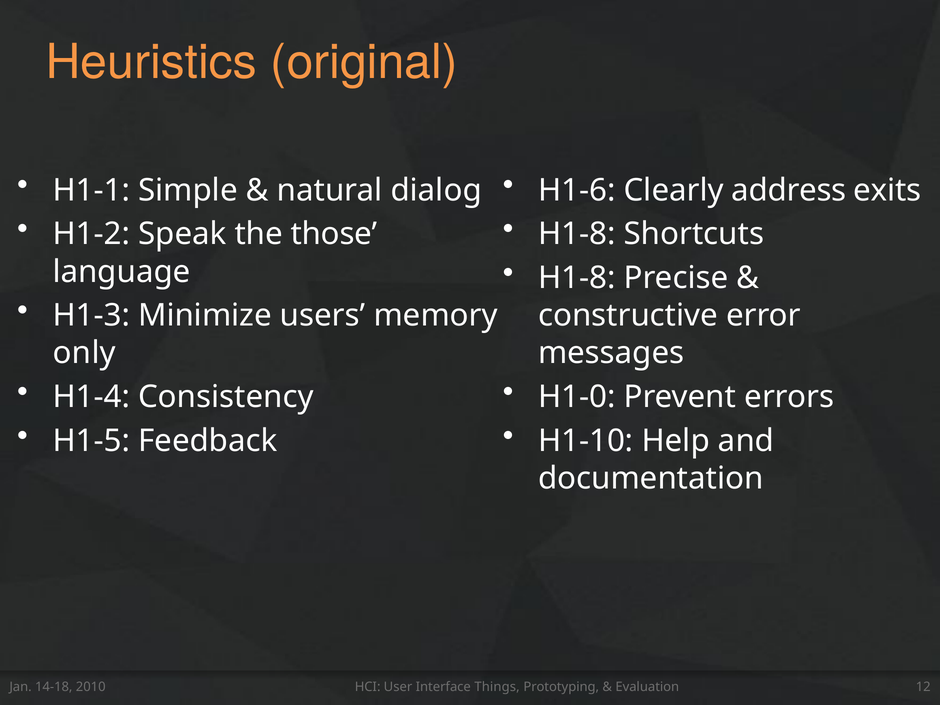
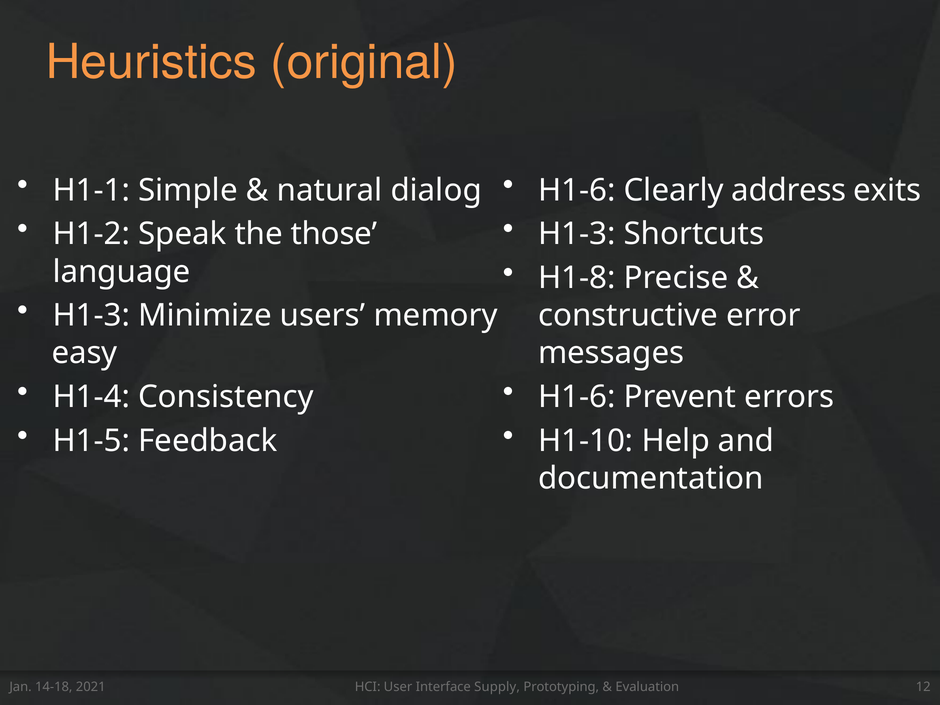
H1-8: H1-8 -> H1-3 (577, 234)
only: only -> easy (85, 353)
H1-0: H1-0 -> H1-6 (577, 397)
2010: 2010 -> 2021 (91, 687)
Things: Things -> Supply (497, 687)
